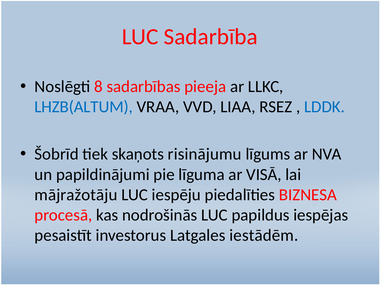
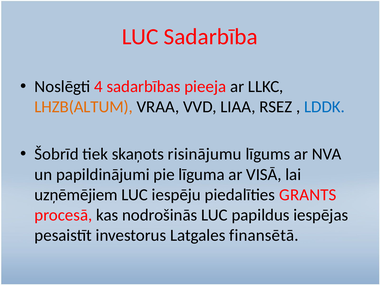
8: 8 -> 4 (98, 87)
LHZB(ALTUM colour: blue -> orange (84, 107)
mājražotāju: mājražotāju -> uzņēmējiem (76, 195)
BIZNESA: BIZNESA -> GRANTS (308, 195)
iestādēm: iestādēm -> finansētā (264, 235)
